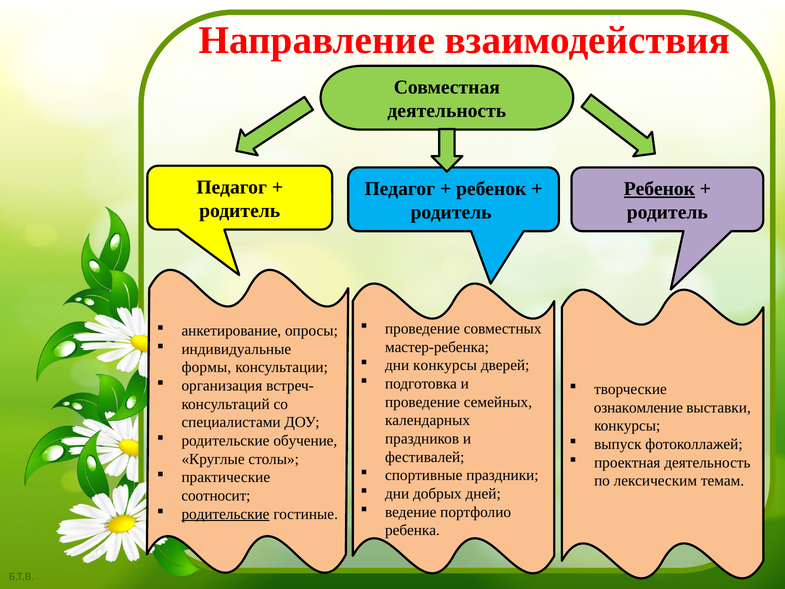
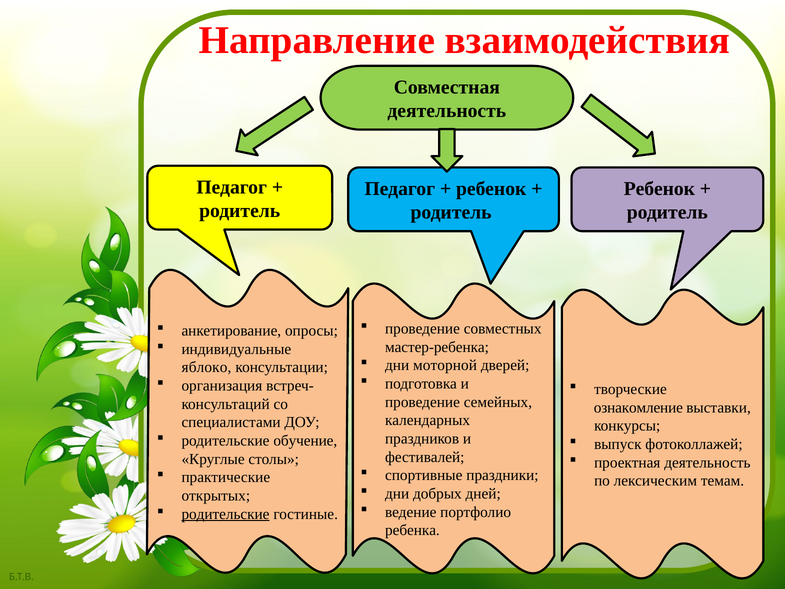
Ребенок underline: present -> none (659, 189)
дни конкурсы: конкурсы -> моторной (445, 365)
формы: формы -> яблоко (206, 367)
соотносит: соотносит -> открытых (216, 495)
